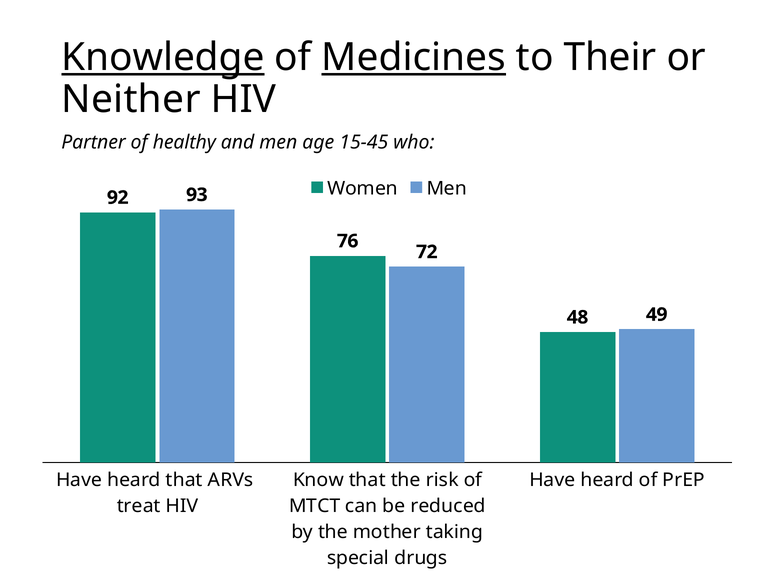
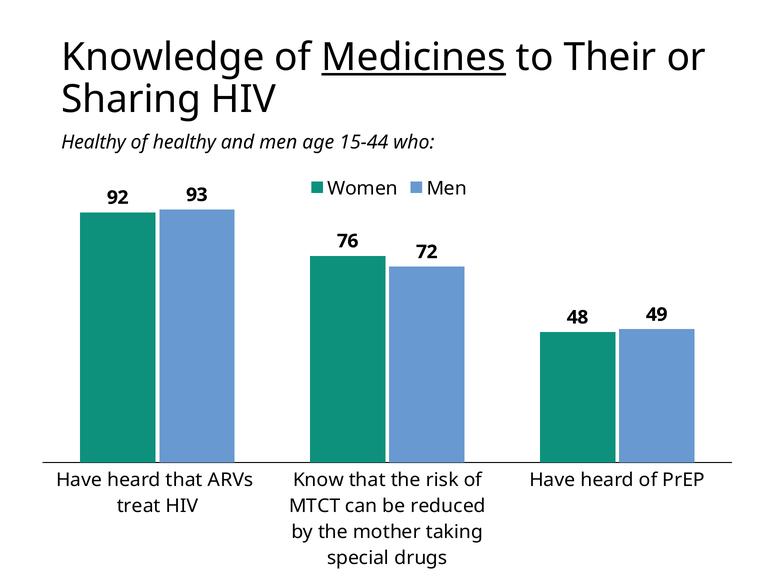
Knowledge underline: present -> none (163, 57)
Neither: Neither -> Sharing (131, 99)
Partner: Partner -> Healthy (93, 142)
15-45: 15-45 -> 15-44 (364, 142)
